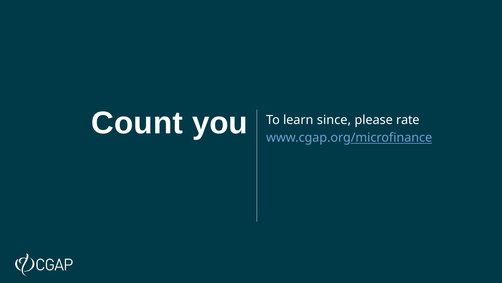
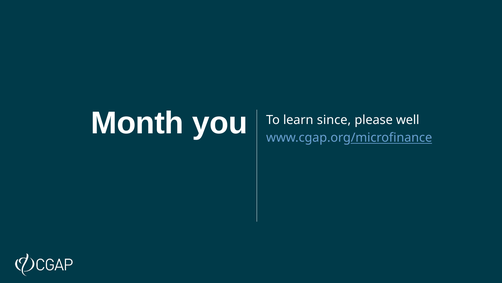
Count: Count -> Month (137, 123)
rate: rate -> well (408, 120)
